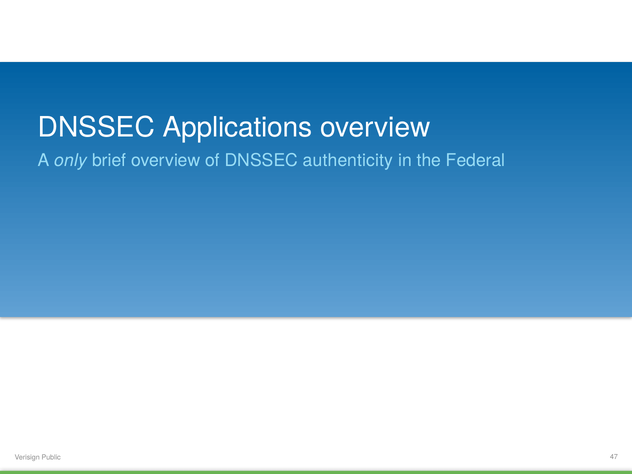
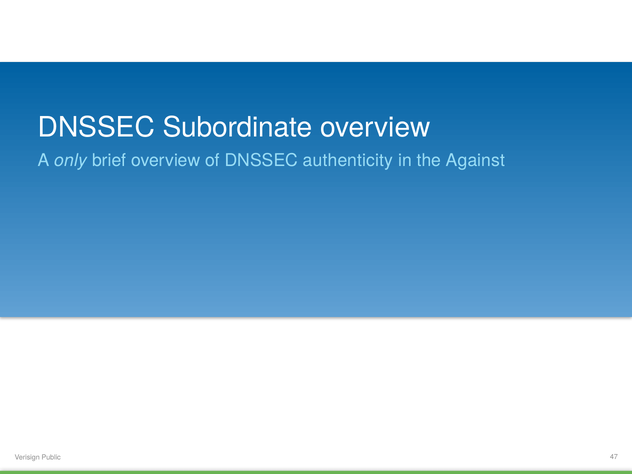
Applications: Applications -> Subordinate (238, 127)
Federal: Federal -> Against (475, 161)
